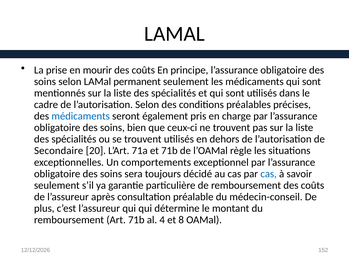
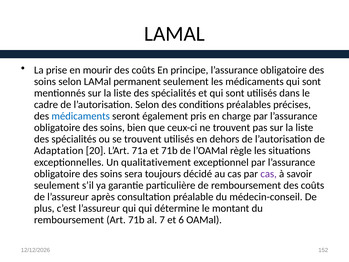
Secondaire: Secondaire -> Adaptation (59, 151)
comportements: comportements -> qualitativement (156, 162)
cas colour: blue -> purple (269, 174)
4: 4 -> 7 (162, 220)
8: 8 -> 6 (181, 220)
